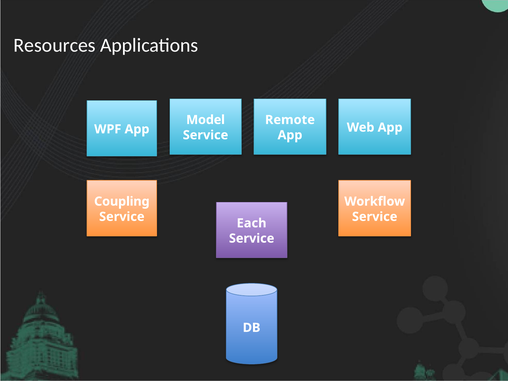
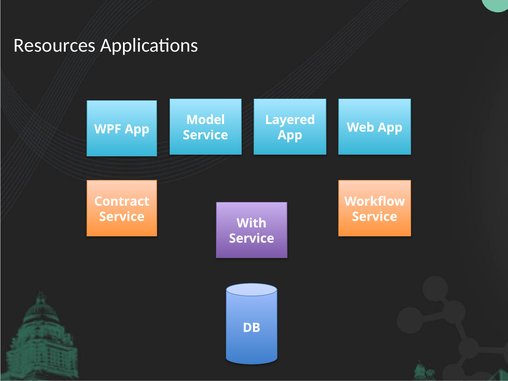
Remote: Remote -> Layered (290, 120)
Coupling: Coupling -> Contract (122, 201)
Each: Each -> With (252, 223)
